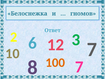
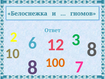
12 7: 7 -> 8 (92, 49)
